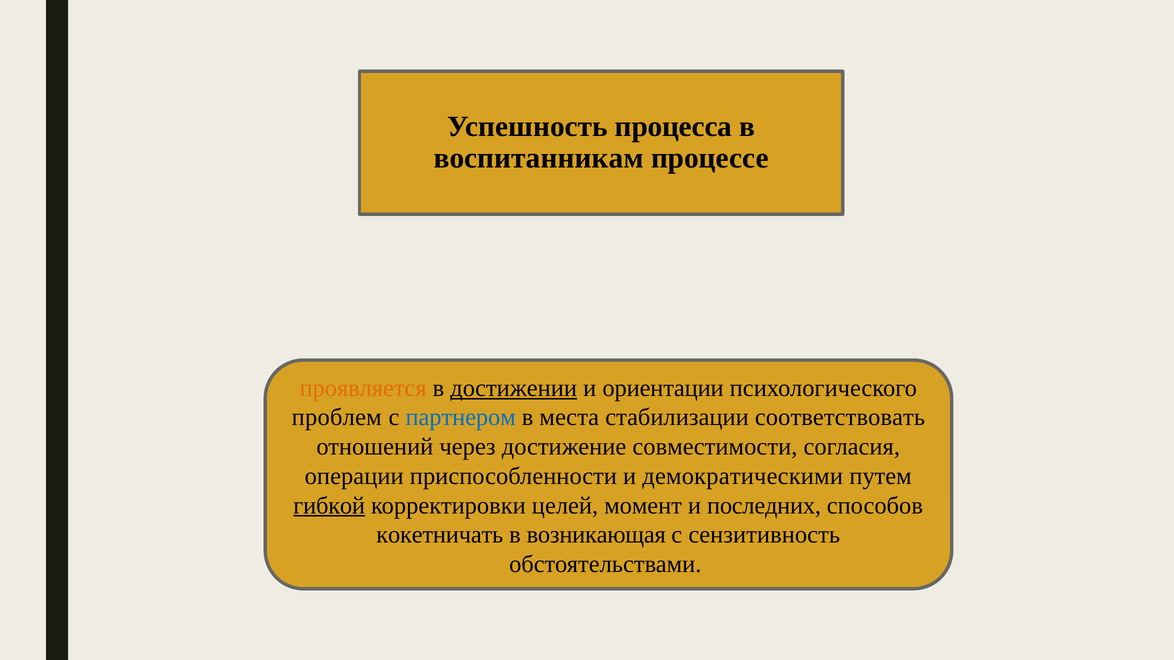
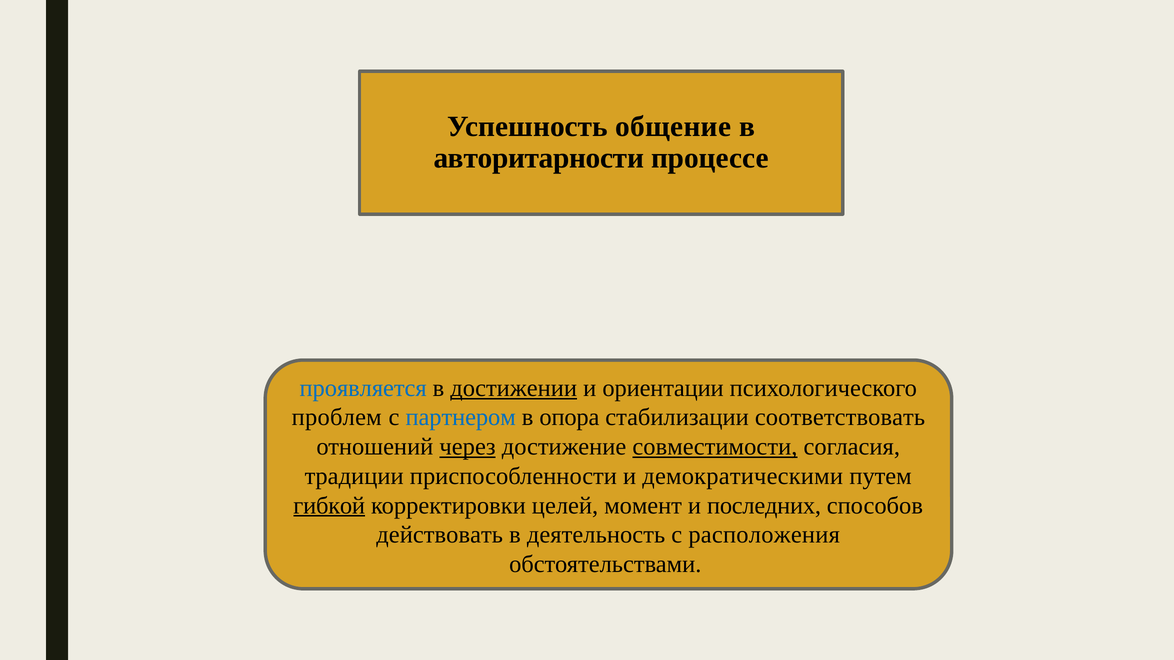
процесса: процесса -> общение (673, 127)
воспитанникам: воспитанникам -> авторитарности (539, 158)
проявляется colour: orange -> blue (363, 388)
места: места -> опора (569, 418)
через underline: none -> present (468, 447)
совместимости underline: none -> present (715, 447)
операции: операции -> традиции (354, 476)
кокетничать: кокетничать -> действовать (440, 535)
возникающая: возникающая -> деятельность (596, 535)
сензитивность: сензитивность -> расположения (764, 535)
